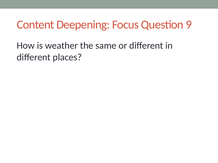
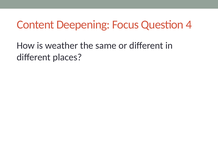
9: 9 -> 4 (189, 25)
